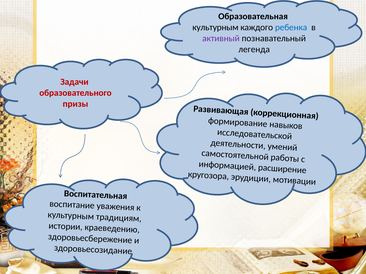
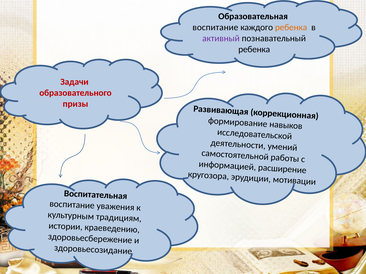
культурным: культурным -> воспитание (215, 27)
ребенка colour: blue -> orange (291, 27)
легенда: легенда -> ребенка (254, 49)
